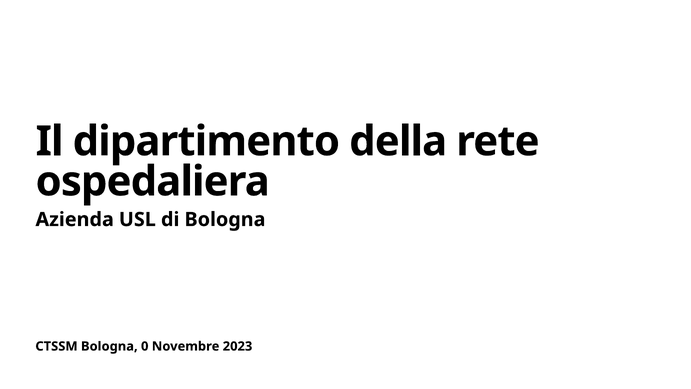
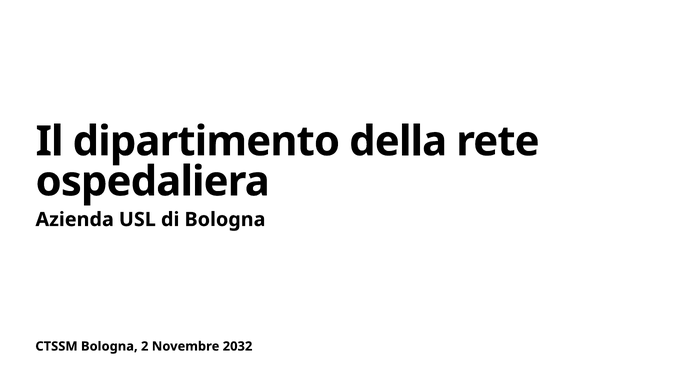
0: 0 -> 2 (145, 346)
2023: 2023 -> 2032 (238, 346)
